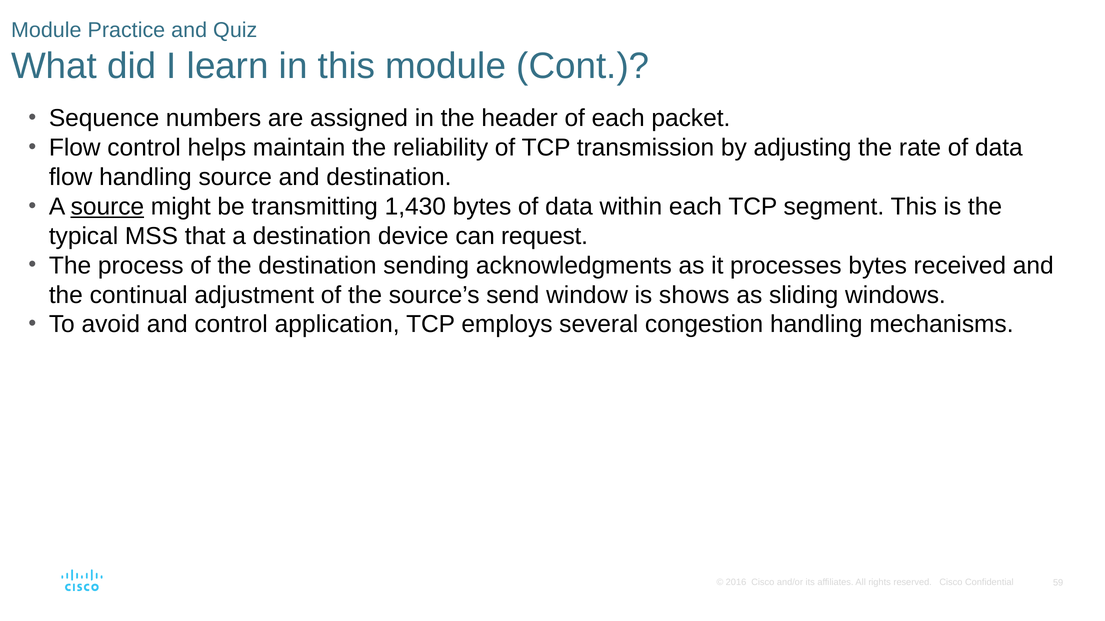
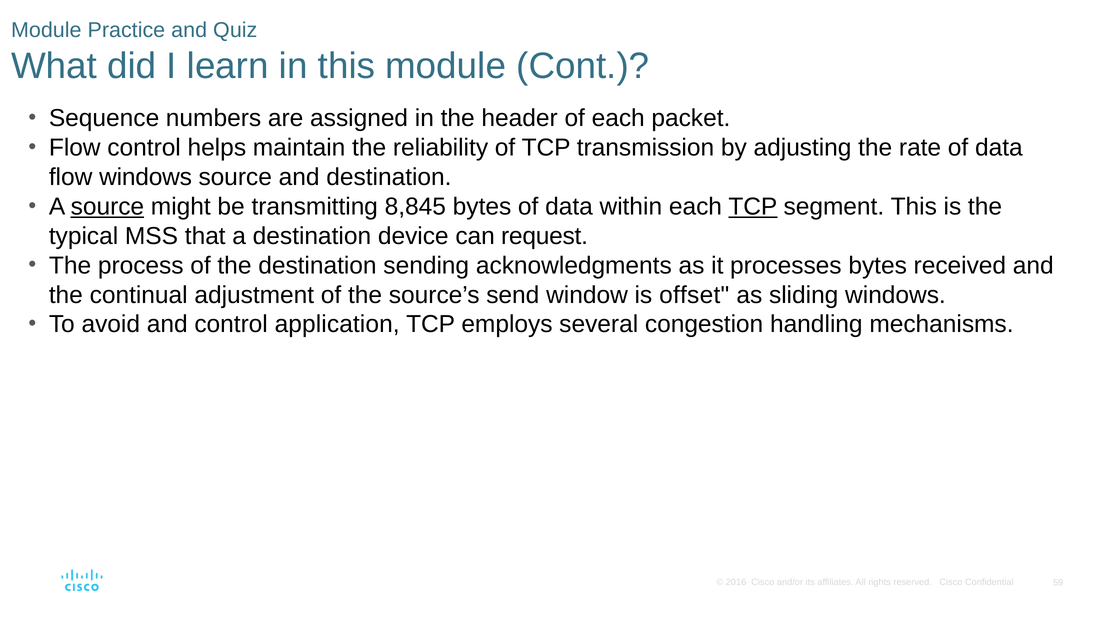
flow handling: handling -> windows (146, 177)
1,430: 1,430 -> 8,845 (415, 207)
TCP underline: none -> present (753, 207)
shows: shows -> offsetʺ (694, 295)
